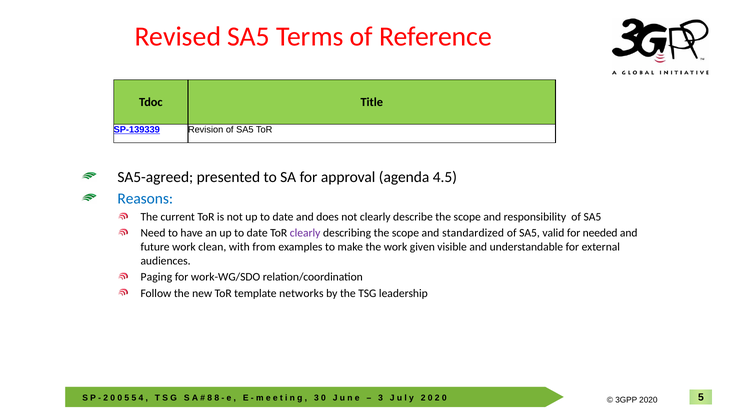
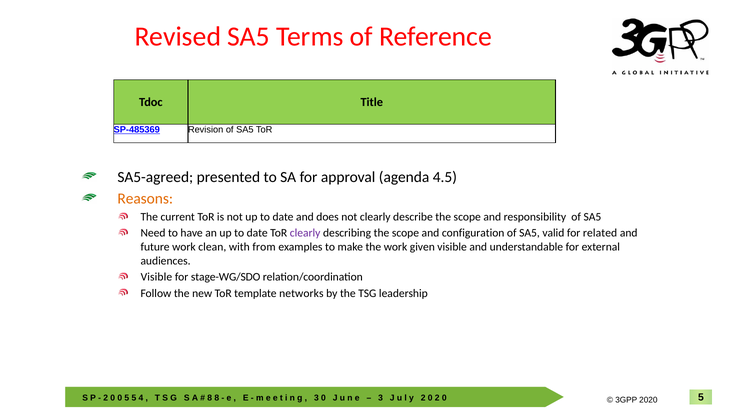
SP-139339: SP-139339 -> SP-485369 (137, 129)
Reasons colour: blue -> orange (145, 199)
standardized: standardized -> configuration (473, 233)
needed: needed -> related (600, 233)
Paging: Paging -> Visible (156, 277)
work-WG/SDO: work-WG/SDO -> stage-WG/SDO (226, 277)
